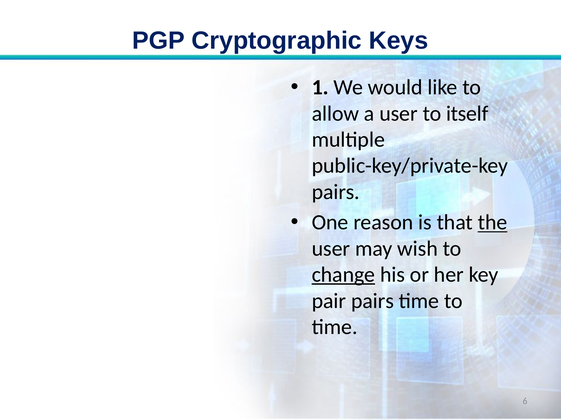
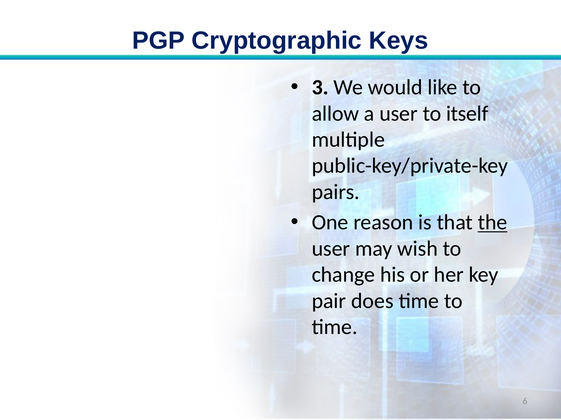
1: 1 -> 3 (320, 88)
change underline: present -> none (343, 275)
pair pairs: pairs -> does (372, 301)
